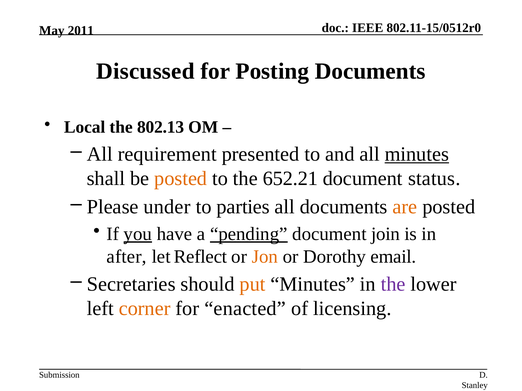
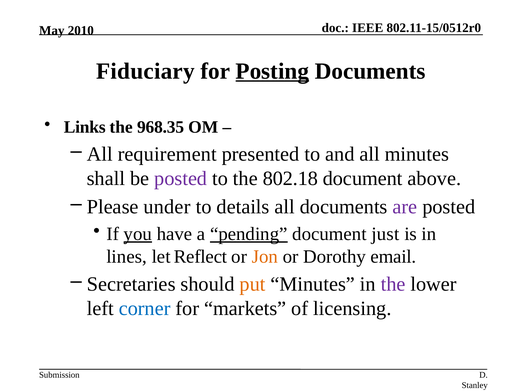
2011: 2011 -> 2010 (81, 31)
Discussed: Discussed -> Fiduciary (145, 71)
Posting underline: none -> present (272, 71)
Local: Local -> Links (85, 127)
802.13: 802.13 -> 968.35 (161, 127)
minutes underline: present -> none (417, 154)
posted colour: orange -> purple (181, 179)
652.21: 652.21 -> 802.18 (290, 179)
status: status -> above (434, 179)
parties: parties -> details (243, 207)
are colour: orange -> purple (405, 207)
join: join -> just (385, 234)
after: after -> lines (127, 257)
corner colour: orange -> blue (145, 309)
enacted: enacted -> markets (245, 309)
